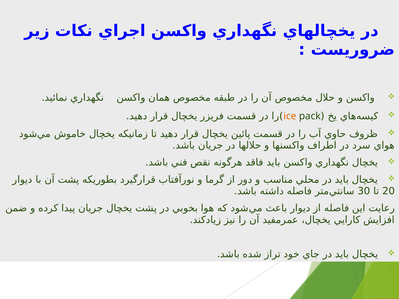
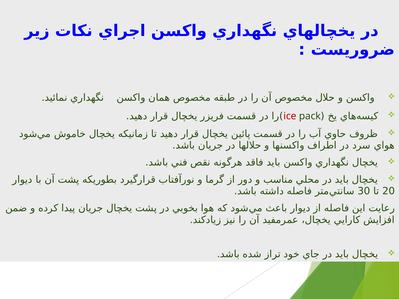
ice colour: orange -> red (290, 116)
